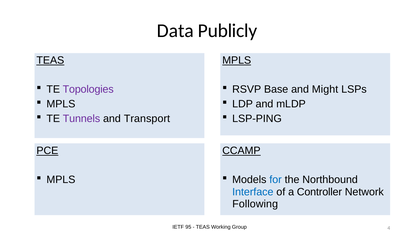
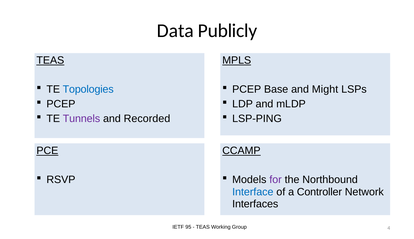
RSVP: RSVP -> PCEP (247, 89)
Topologies colour: purple -> blue (88, 89)
MPLS: MPLS -> PCEP (61, 104)
Transport: Transport -> Recorded (147, 119)
MPLS: MPLS -> RSVP (61, 180)
for colour: blue -> purple (276, 180)
Following: Following -> Interfaces (255, 204)
